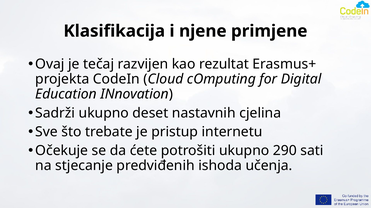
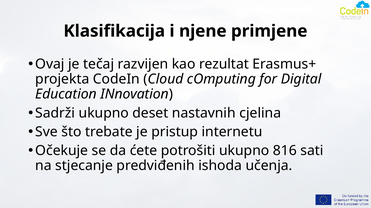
290: 290 -> 816 (285, 151)
